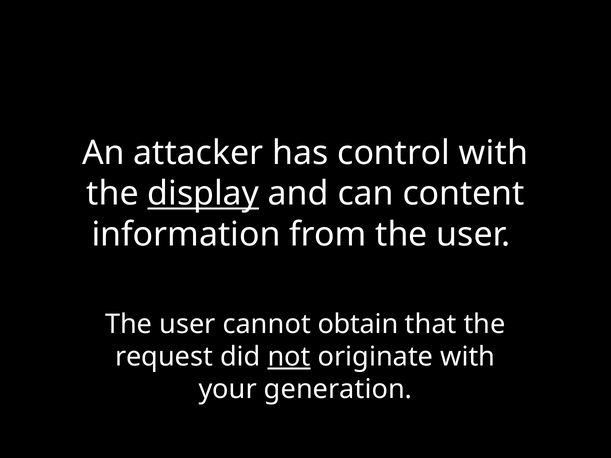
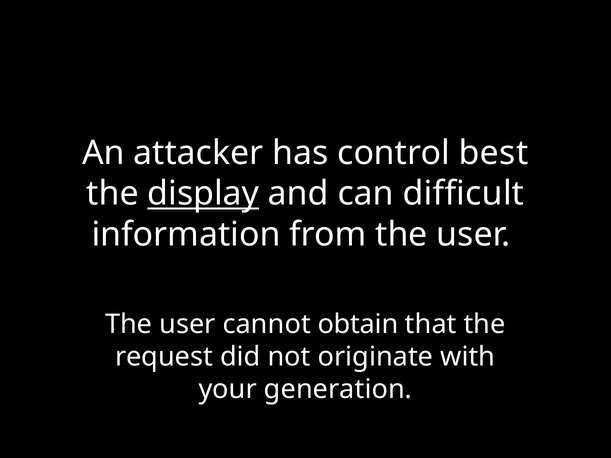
control with: with -> best (494, 153)
content: content -> difficult (463, 194)
not underline: present -> none (289, 357)
